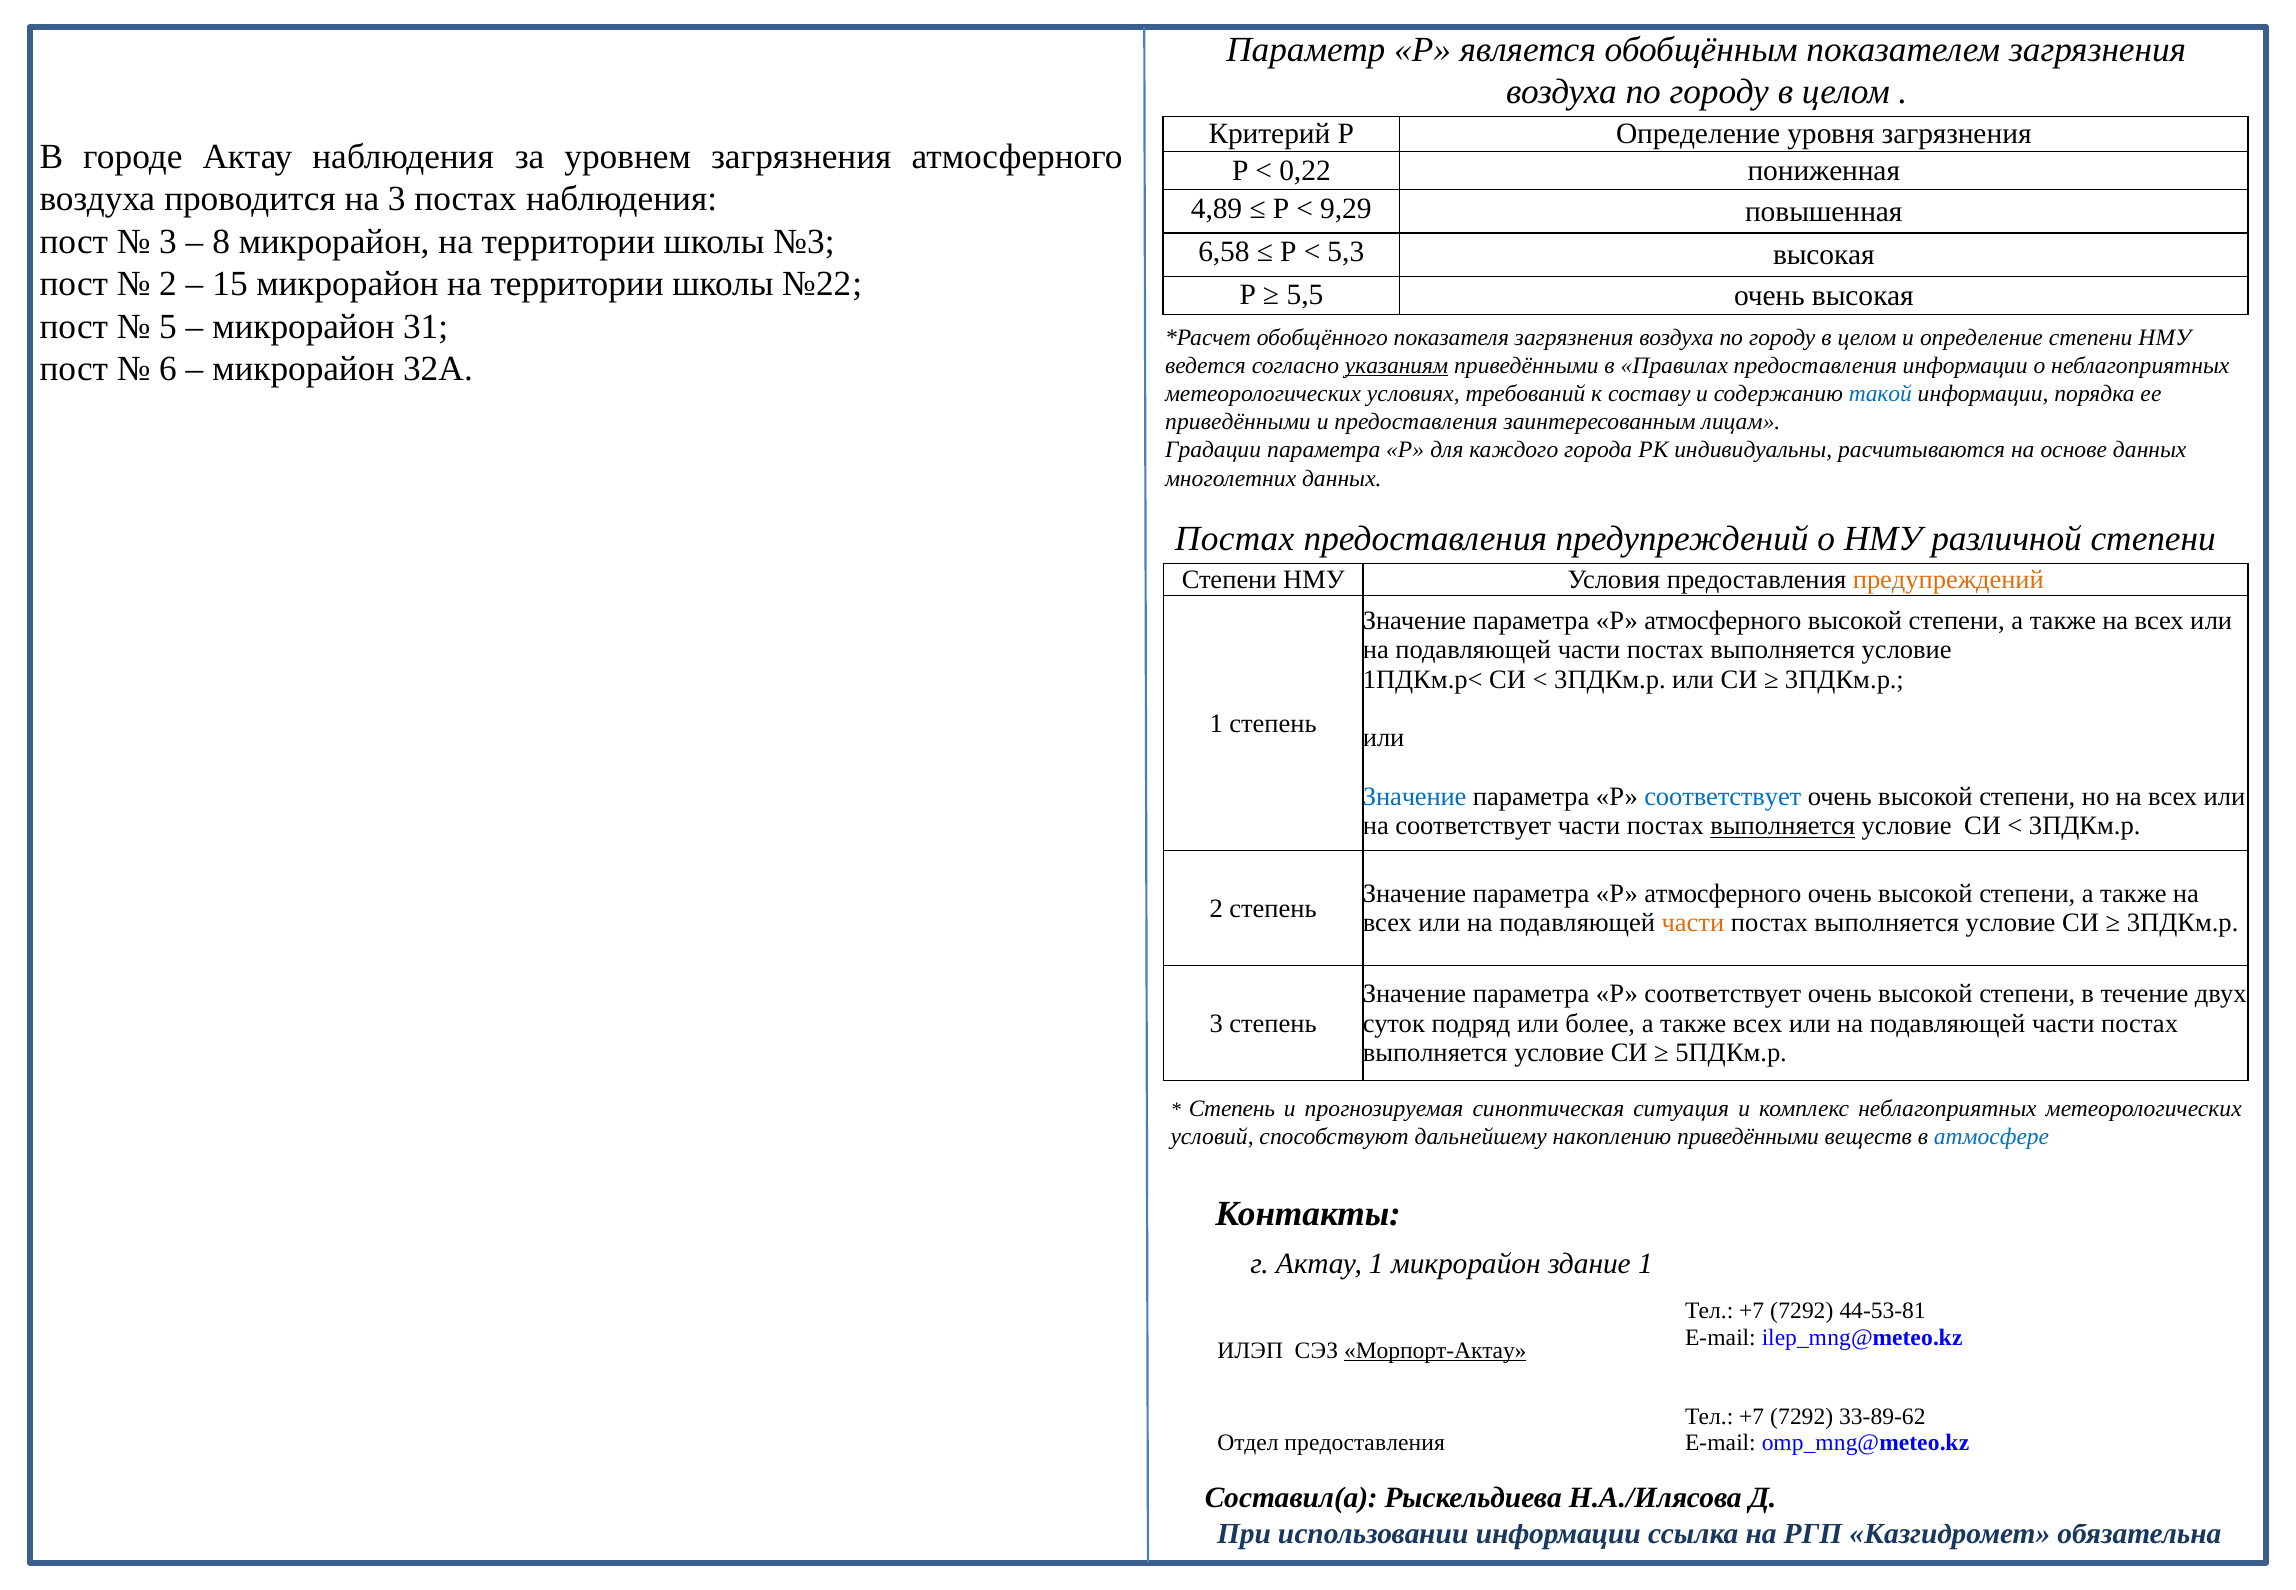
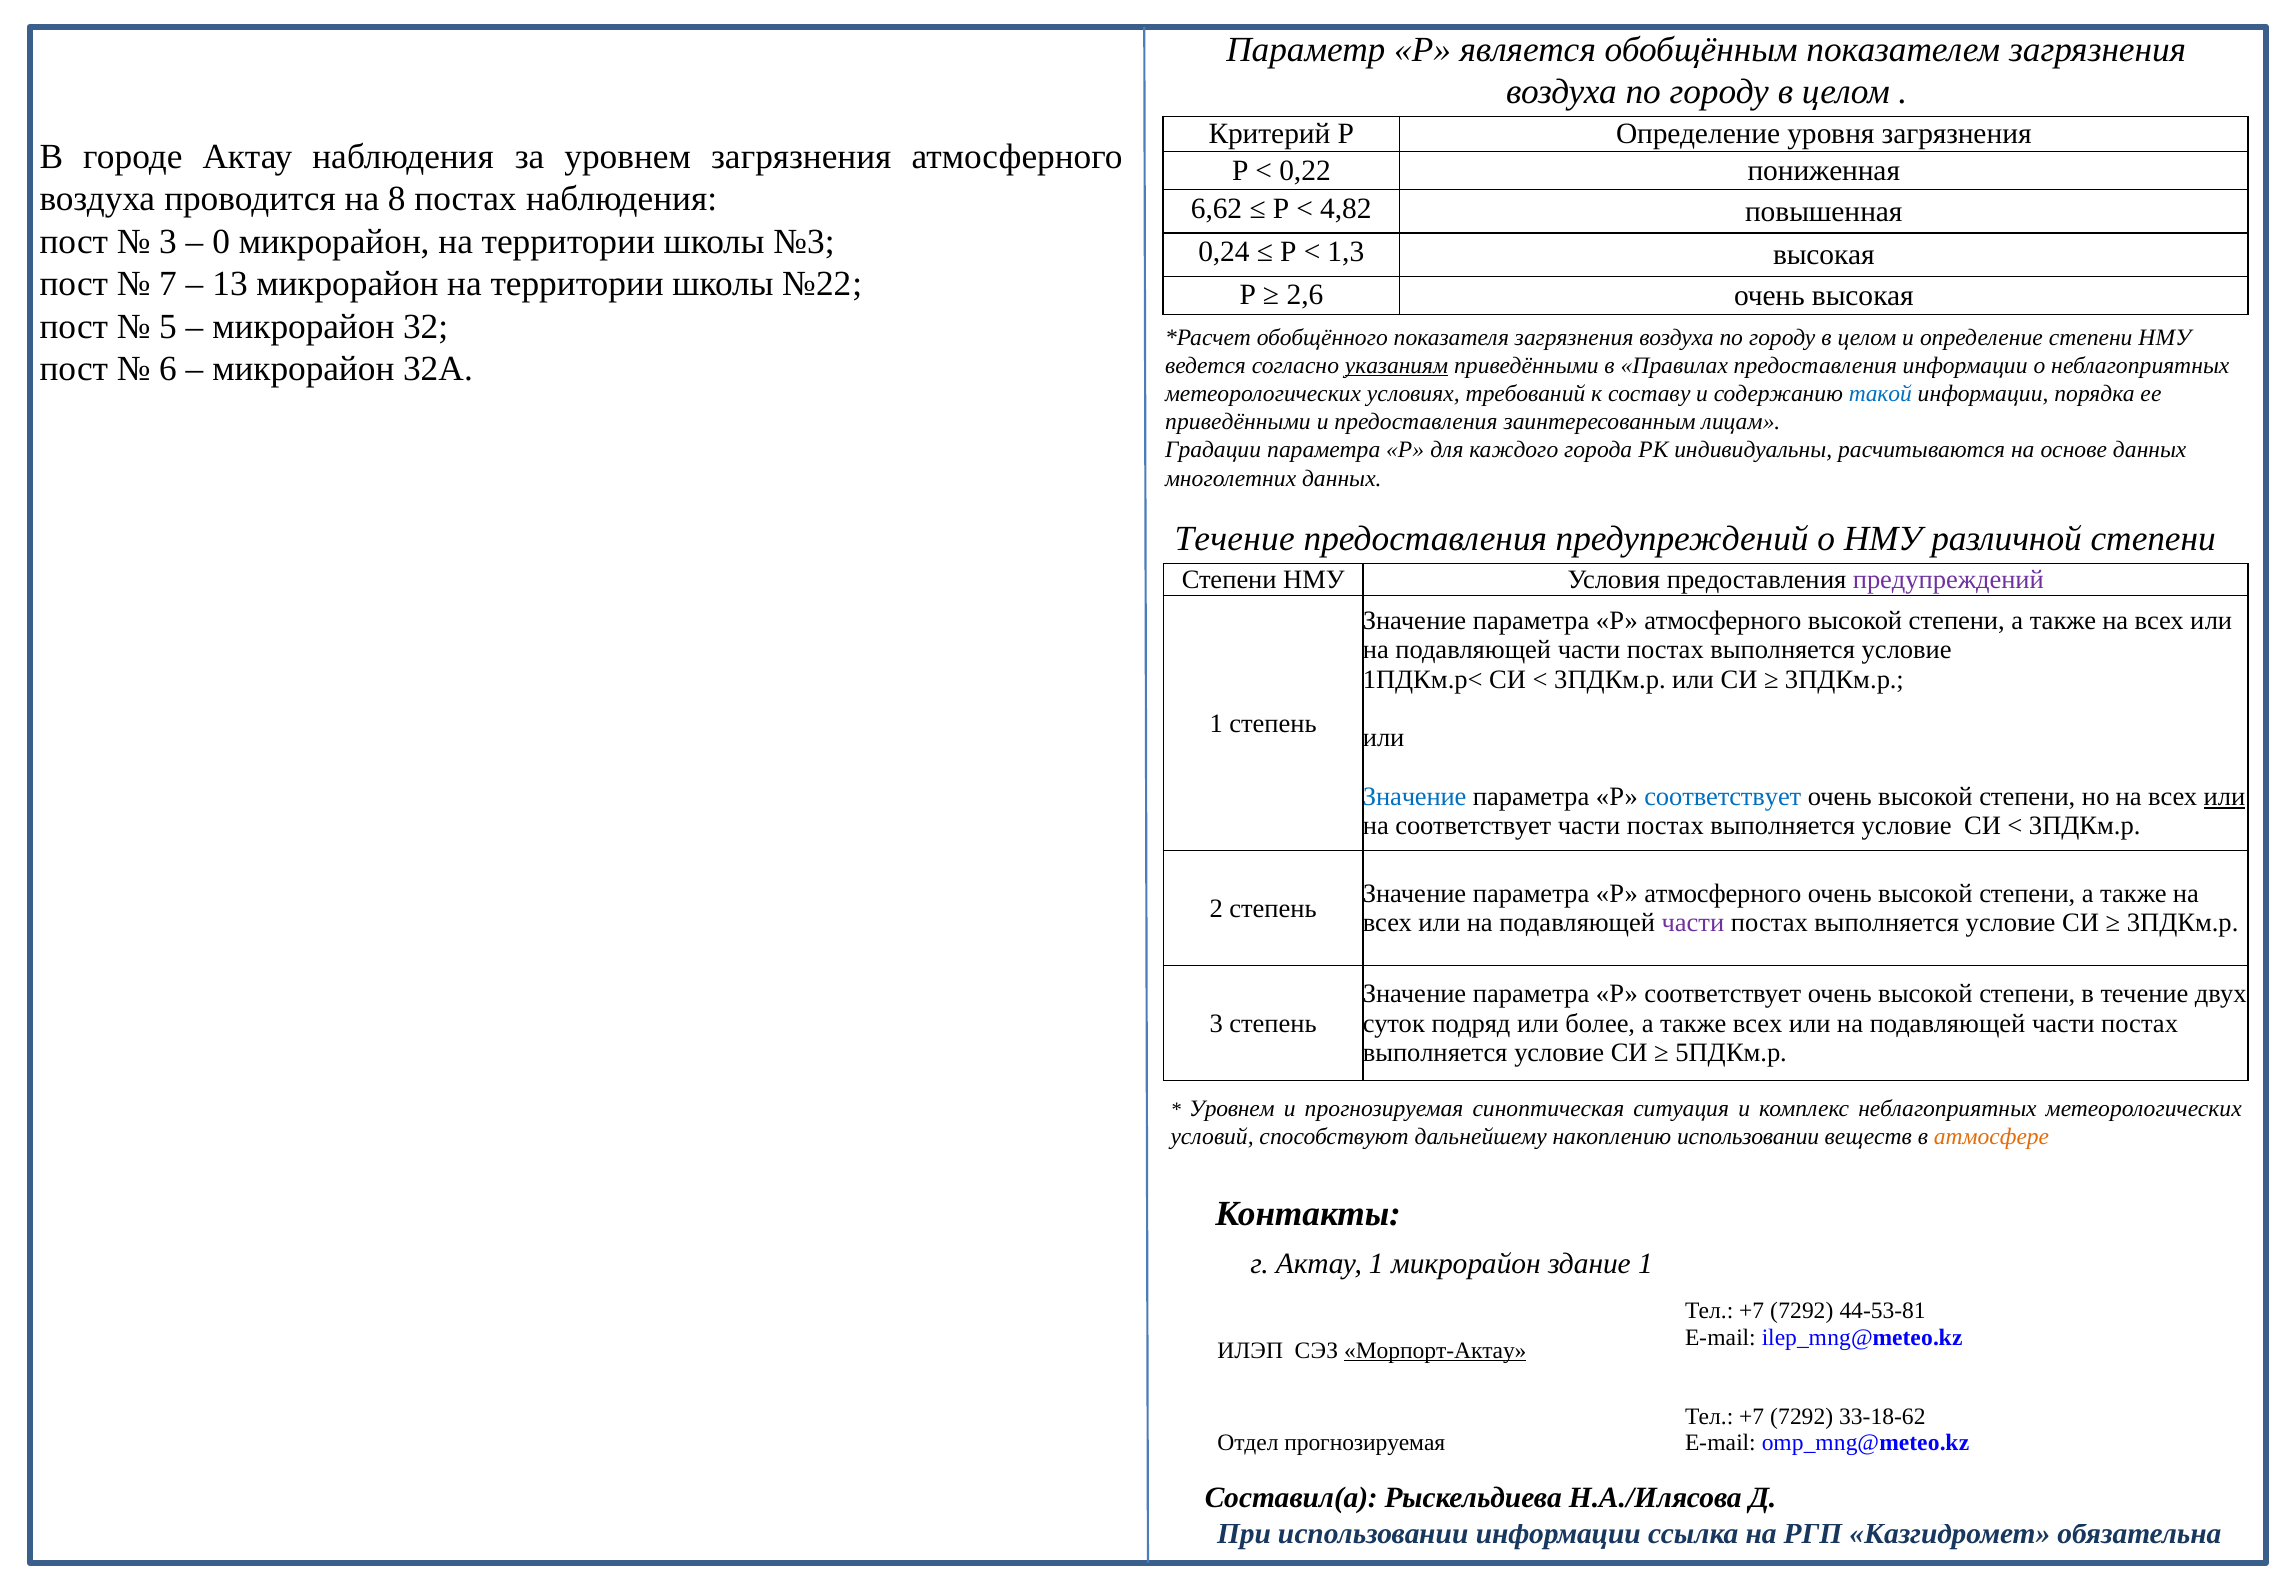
на 3: 3 -> 8 (397, 199)
4,89: 4,89 -> 6,62 (1217, 208)
9,29: 9,29 -> 4,82 (1346, 208)
8: 8 -> 0 (221, 242)
6,58: 6,58 -> 0,24 (1224, 252)
5,3: 5,3 -> 1,3 (1346, 252)
2: 2 -> 7 (168, 284)
15: 15 -> 13 (230, 284)
5,5: 5,5 -> 2,6 (1305, 295)
31: 31 -> 32 (426, 326)
Постах: Постах -> Течение (1235, 539)
предупреждений colour: orange -> purple (1948, 580)
или underline: none -> present (2225, 797)
выполняется underline: present -> none (1783, 826)
части colour: orange -> purple (1693, 923)
Степень: Степень -> Уровнем (1232, 1108)
накоплению приведёнными: приведёнными -> использовании (1748, 1137)
атмосфере colour: blue -> orange (1992, 1137)
33-89-62: 33-89-62 -> 33-18-62 (1882, 1417)
Отдел предоставления: предоставления -> прогнозируемая (1365, 1443)
